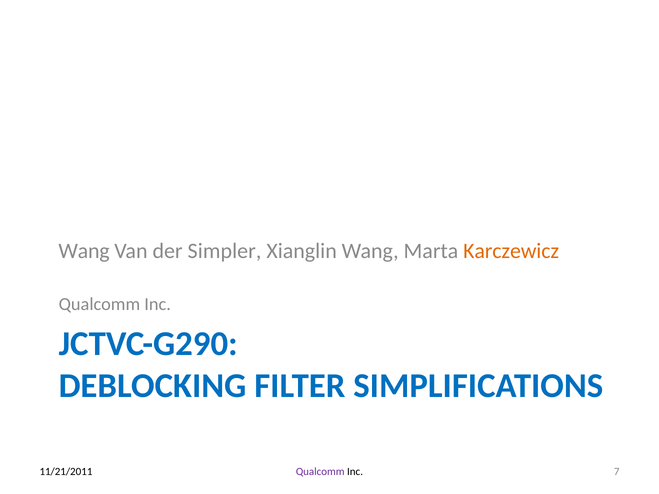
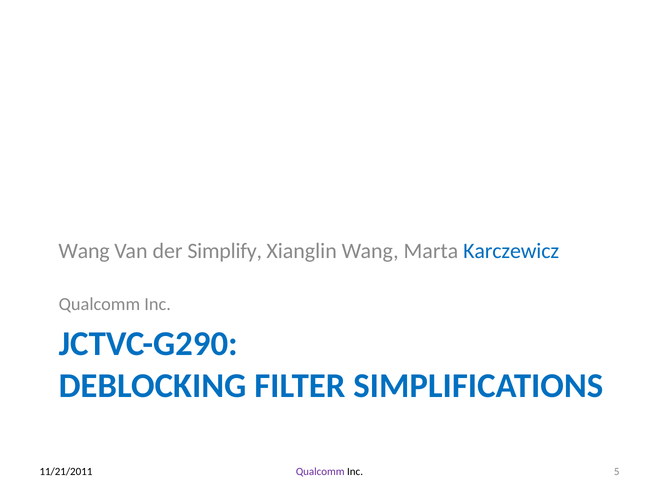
Simpler: Simpler -> Simplify (225, 251)
Karczewicz colour: orange -> blue (511, 251)
7: 7 -> 5 (617, 472)
